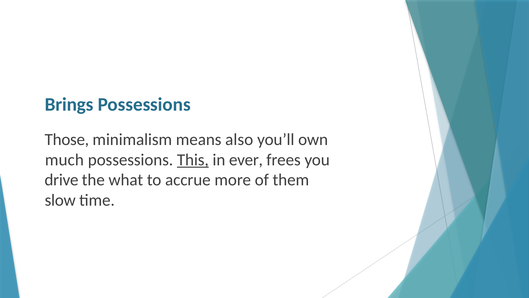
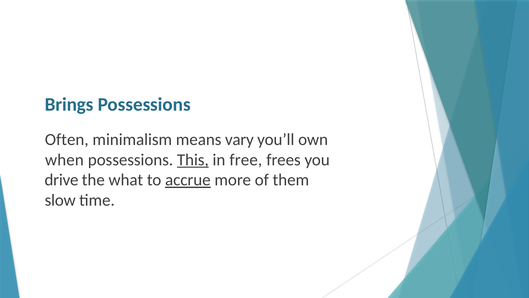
Those: Those -> Often (67, 139)
also: also -> vary (239, 139)
much: much -> when (64, 160)
ever: ever -> free (246, 160)
accrue underline: none -> present (188, 180)
